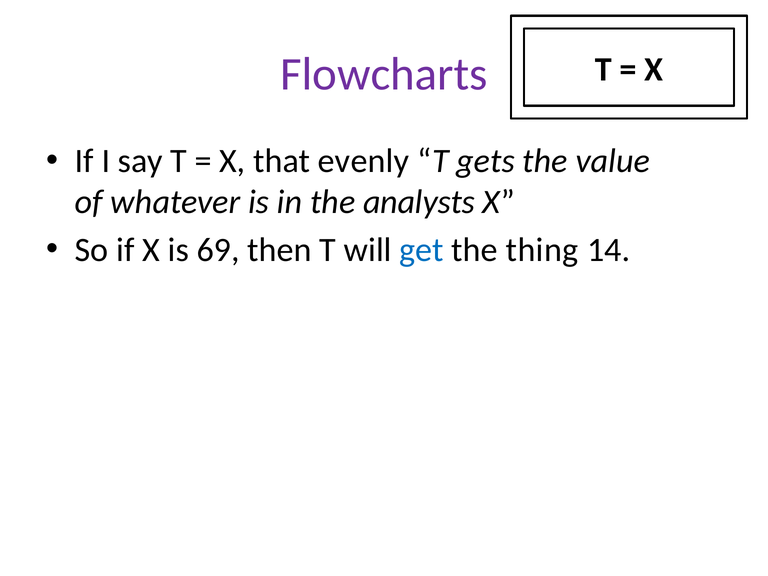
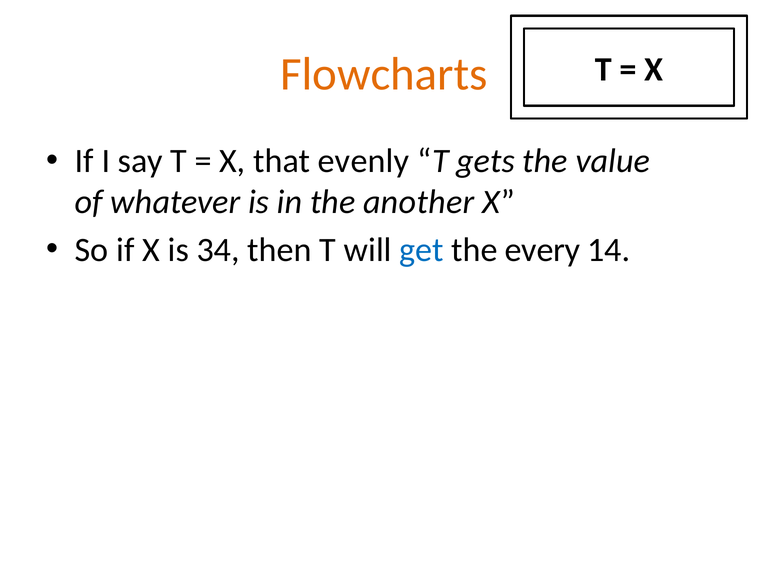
Flowcharts colour: purple -> orange (384, 74)
analysts: analysts -> another (419, 202)
69: 69 -> 34 (218, 250)
thing: thing -> every (542, 250)
